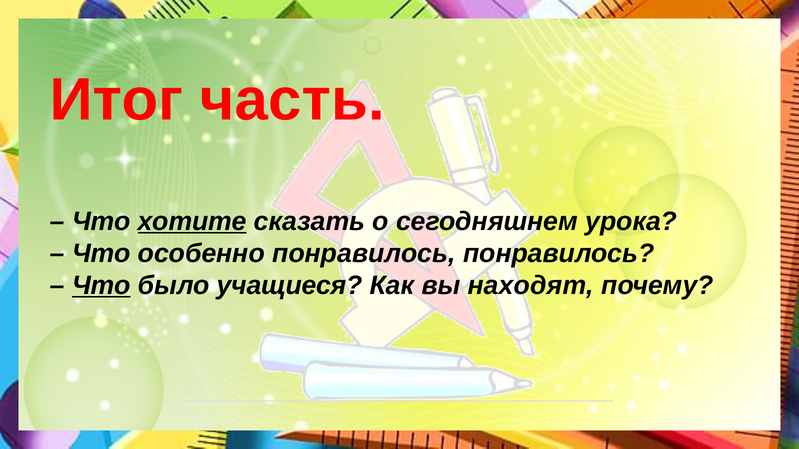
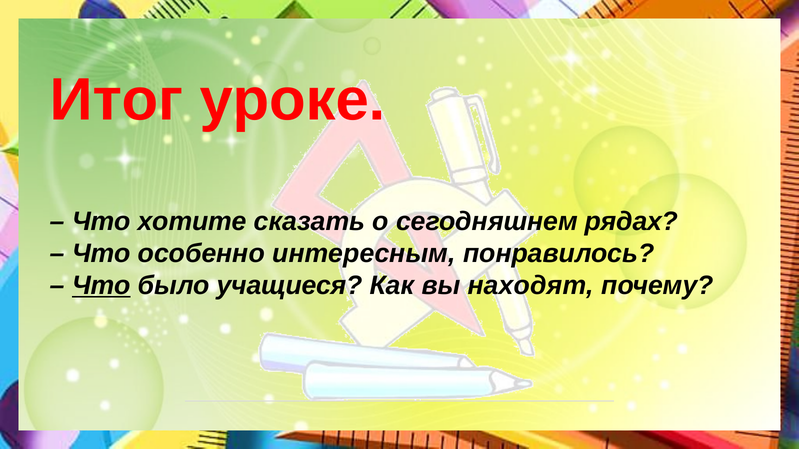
часть: часть -> уроке (292, 100)
хотите underline: present -> none (192, 222)
урока: урока -> рядах (631, 222)
особенно понравилось: понравилось -> интересным (364, 254)
